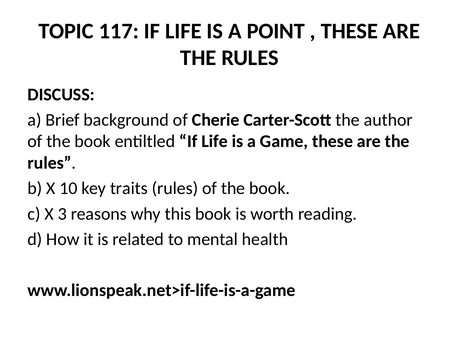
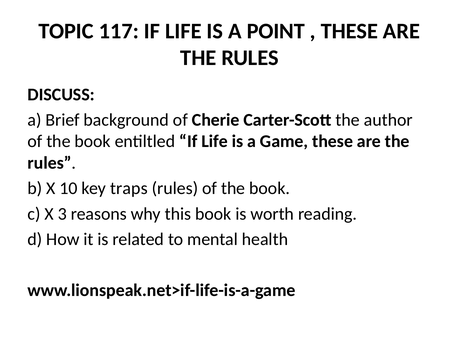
traits: traits -> traps (129, 188)
